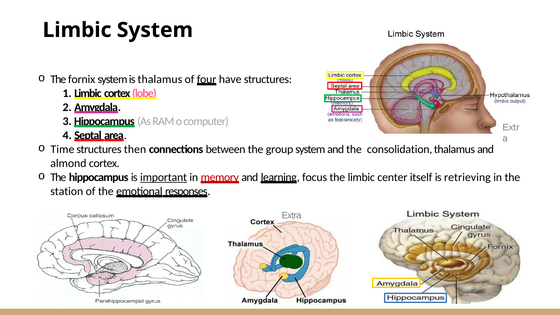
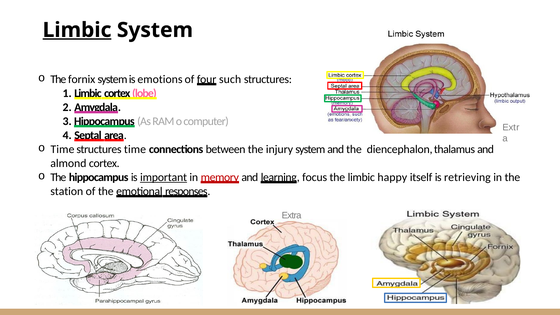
Limbic underline: none -> present (77, 30)
is thalamus: thalamus -> emotions (160, 79)
have: have -> such (230, 79)
structures then: then -> time (135, 149)
group: group -> injury (279, 149)
consolidation: consolidation -> diencephalon (400, 149)
center: center -> happy (392, 177)
